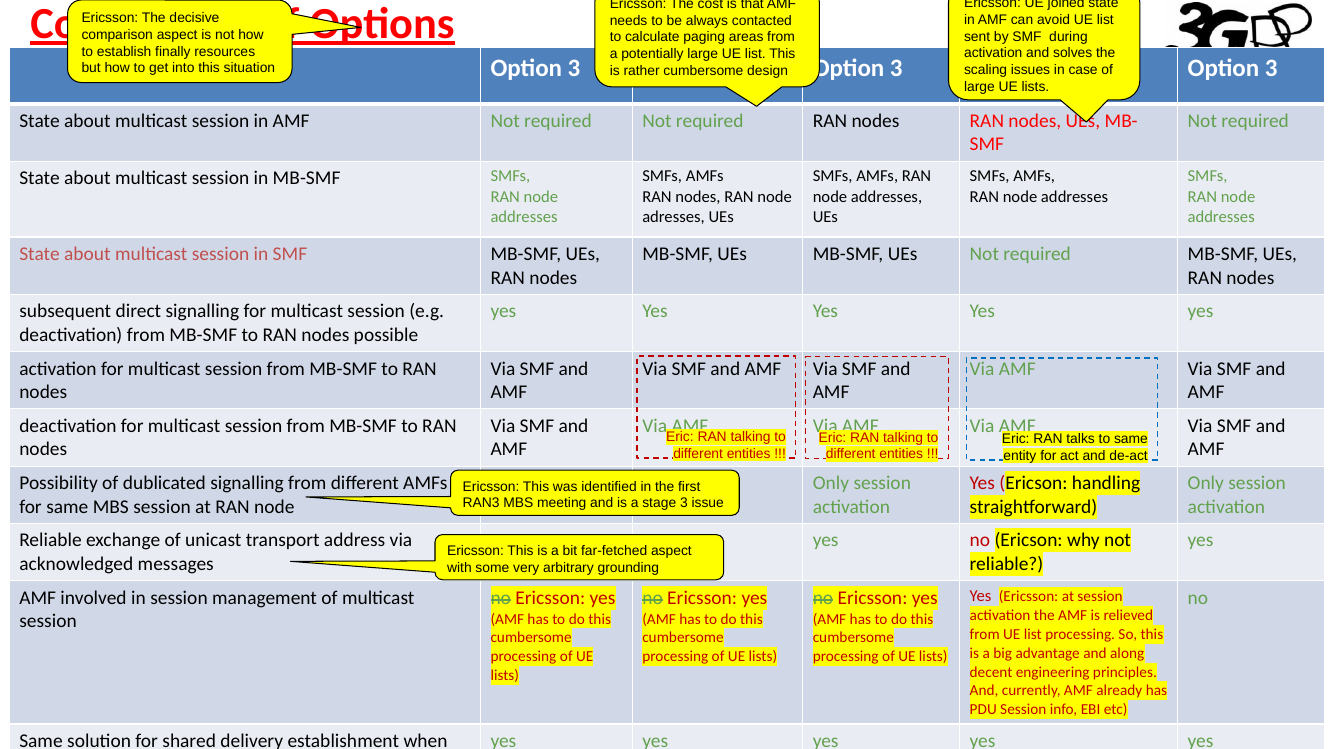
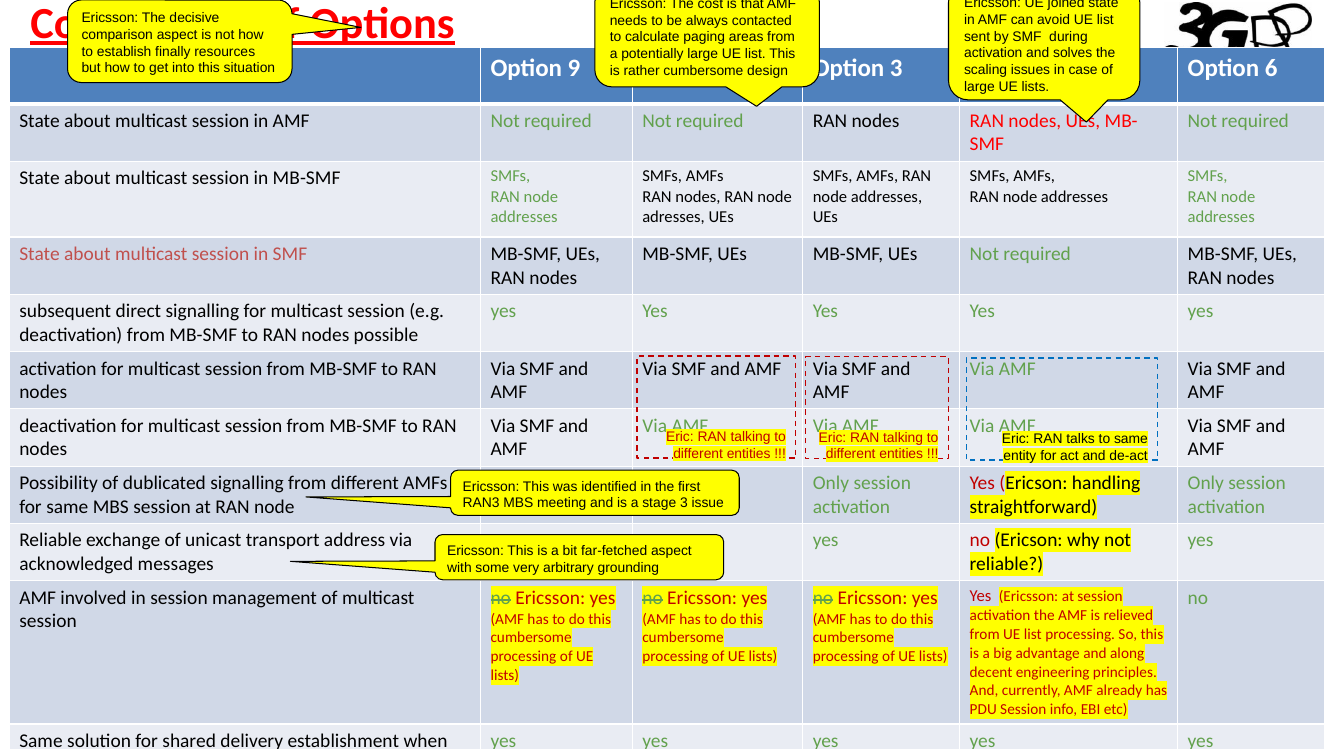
3: 3 -> 9 (574, 68)
3: 3 -> 6 (1271, 68)
